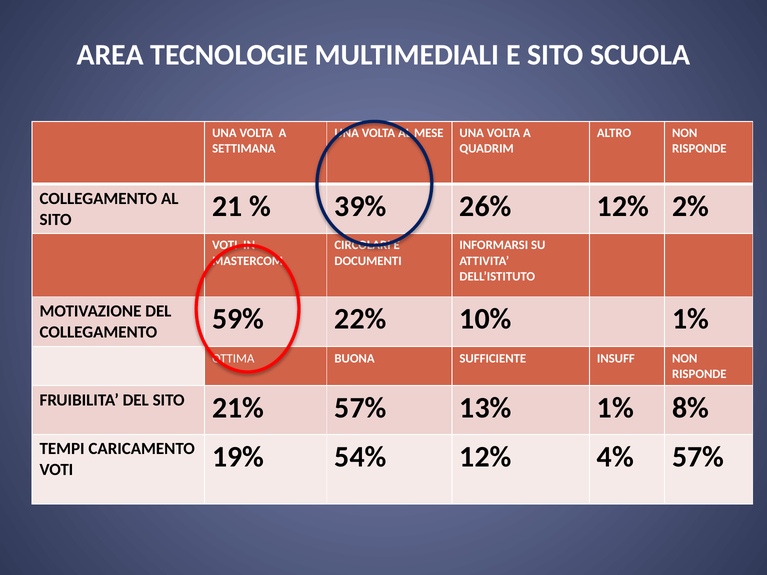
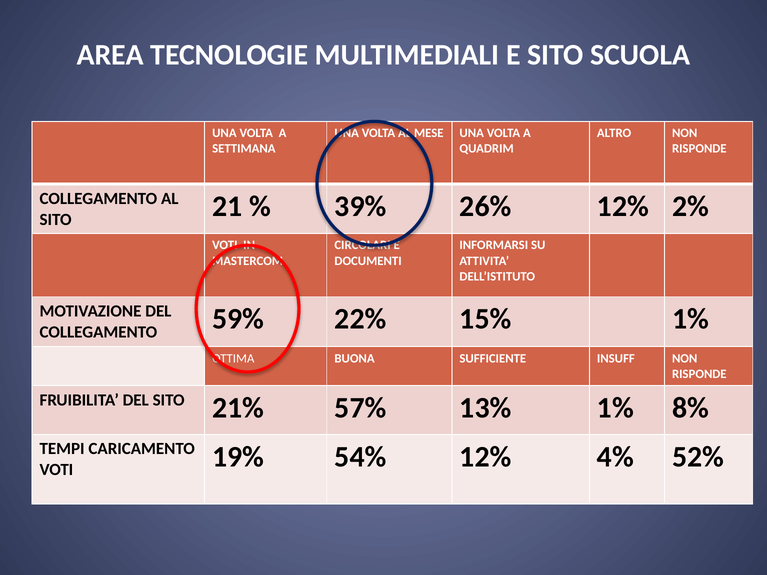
10%: 10% -> 15% (485, 319)
4% 57%: 57% -> 52% (698, 457)
